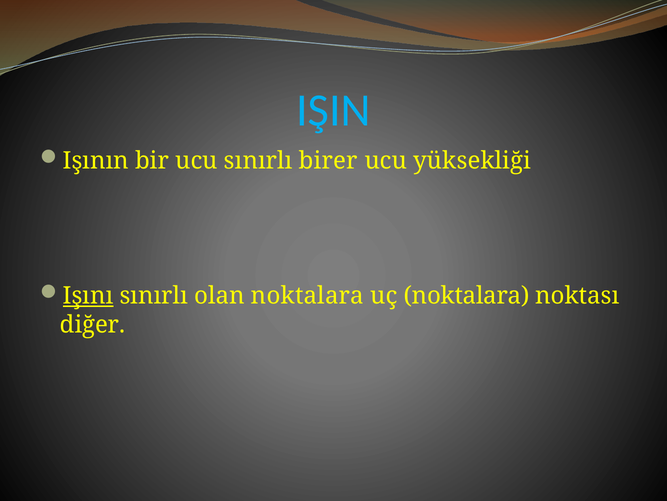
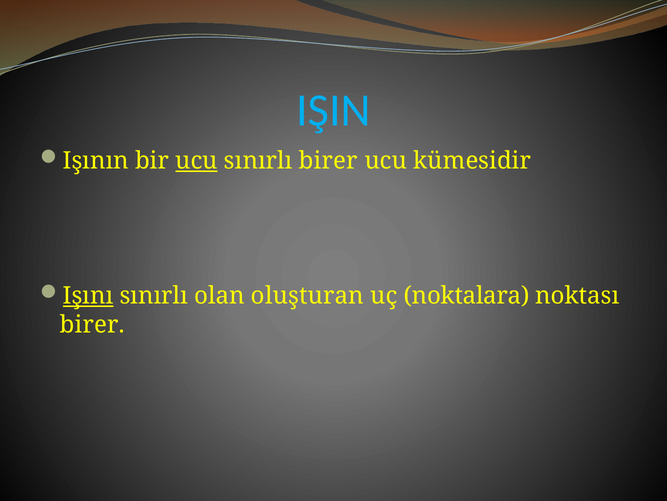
ucu underline: none -> present (197, 161)
yüksekliği: yüksekliği -> kümesidir (472, 161)
olan noktalara: noktalara -> oluşturan (307, 295)
diğer: diğer -> birer (92, 324)
